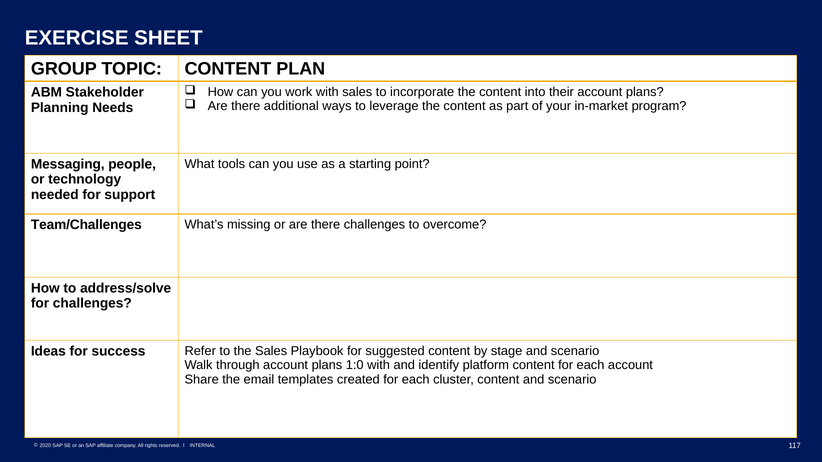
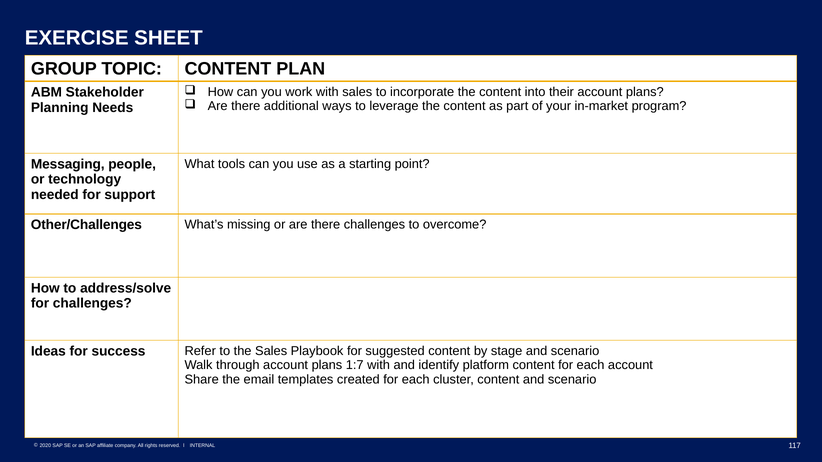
Team/Challenges: Team/Challenges -> Other/Challenges (86, 225)
1:0: 1:0 -> 1:7 (355, 365)
